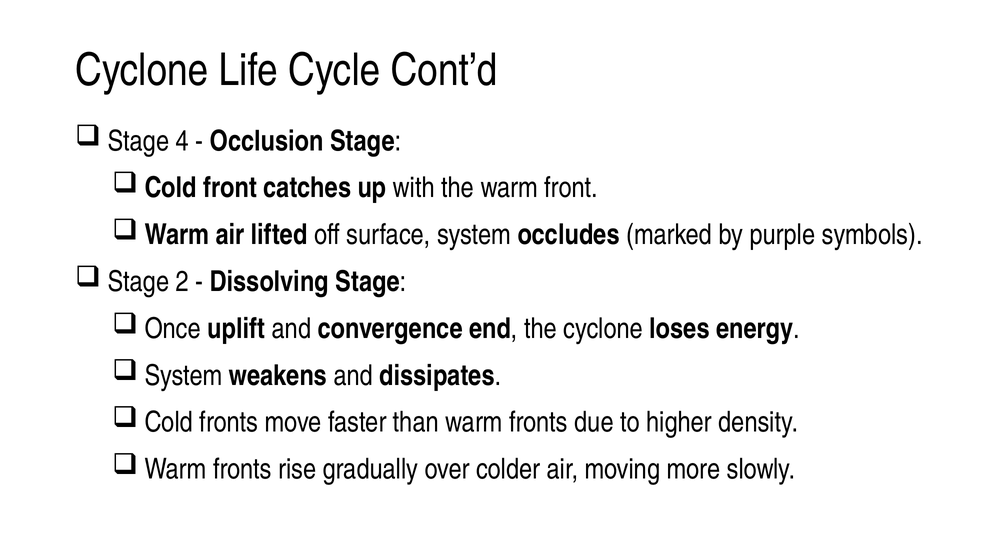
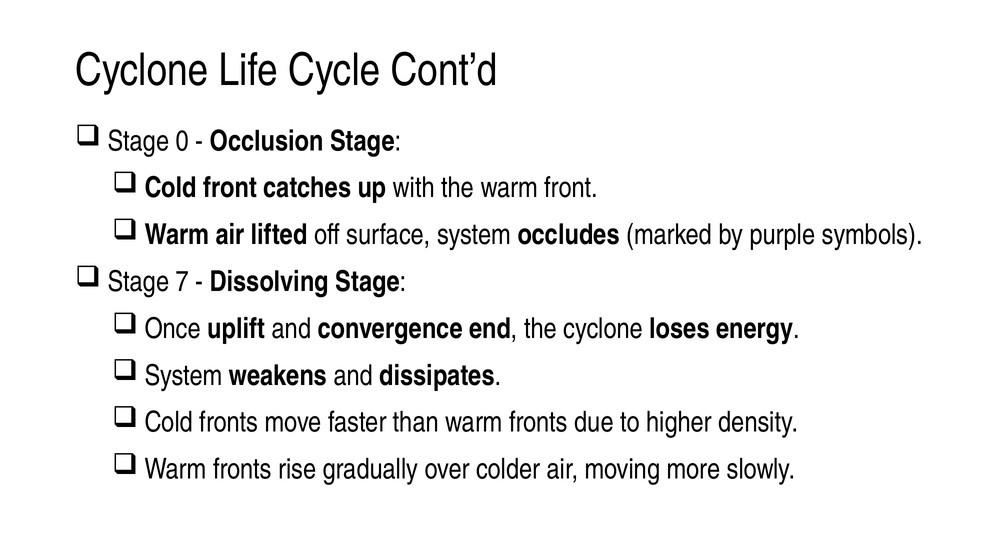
4: 4 -> 0 (182, 141)
2: 2 -> 7 (182, 282)
